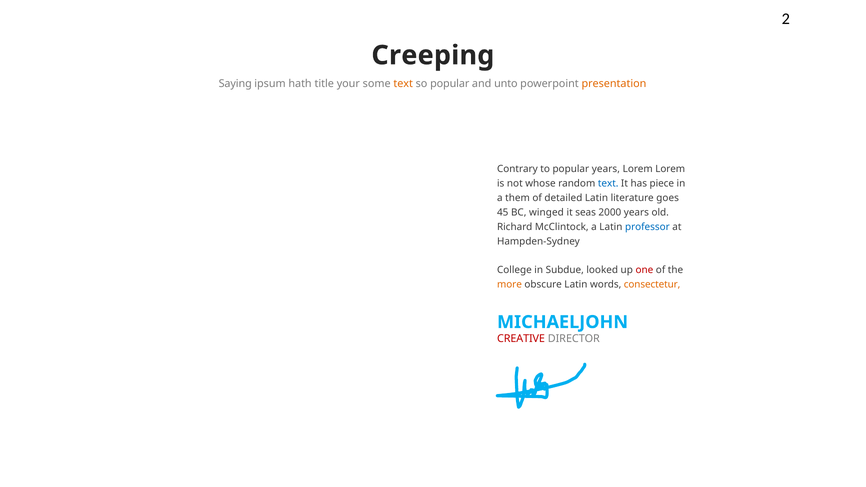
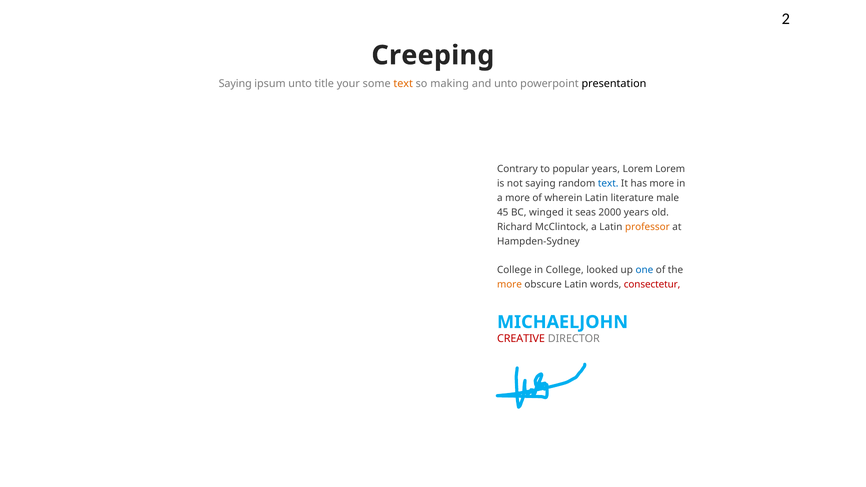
ipsum hath: hath -> unto (300, 84)
so popular: popular -> making (450, 84)
presentation colour: orange -> black (614, 84)
not whose: whose -> saying (540, 184)
has piece: piece -> more (662, 184)
a them: them -> more (518, 198)
detailed: detailed -> wherein (563, 198)
goes: goes -> male (668, 198)
professor colour: blue -> orange (647, 227)
in Subdue: Subdue -> College (565, 270)
one colour: red -> blue (644, 270)
consectetur colour: orange -> red (652, 285)
